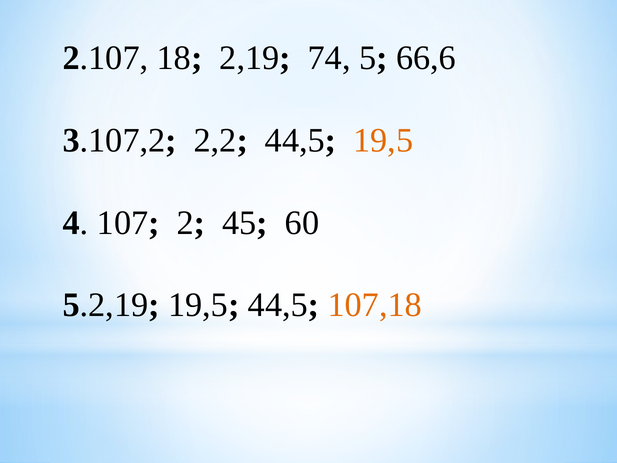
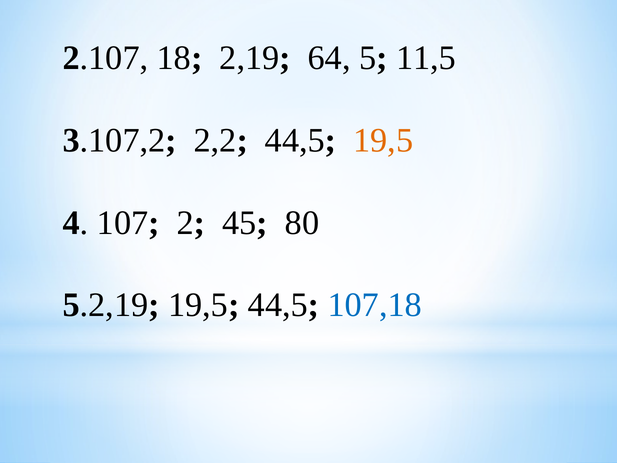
74: 74 -> 64 (329, 58)
66,6: 66,6 -> 11,5 (426, 58)
60: 60 -> 80 (302, 223)
107,18 colour: orange -> blue (375, 305)
